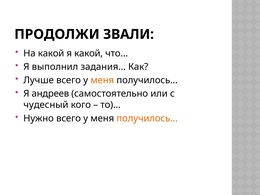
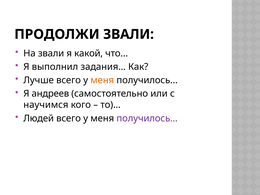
На какой: какой -> звали (51, 53)
чудесный: чудесный -> научимся (46, 105)
Нужно: Нужно -> Людей (39, 118)
получилось… colour: orange -> purple (147, 118)
